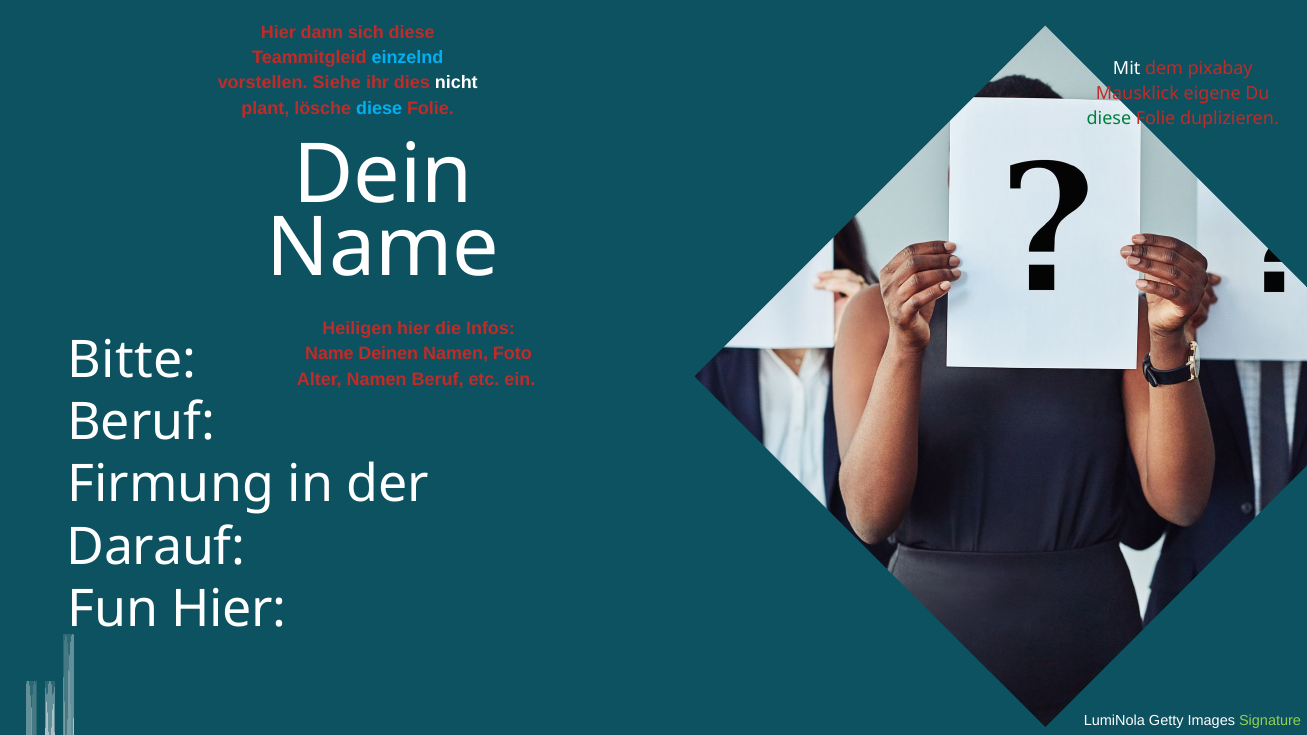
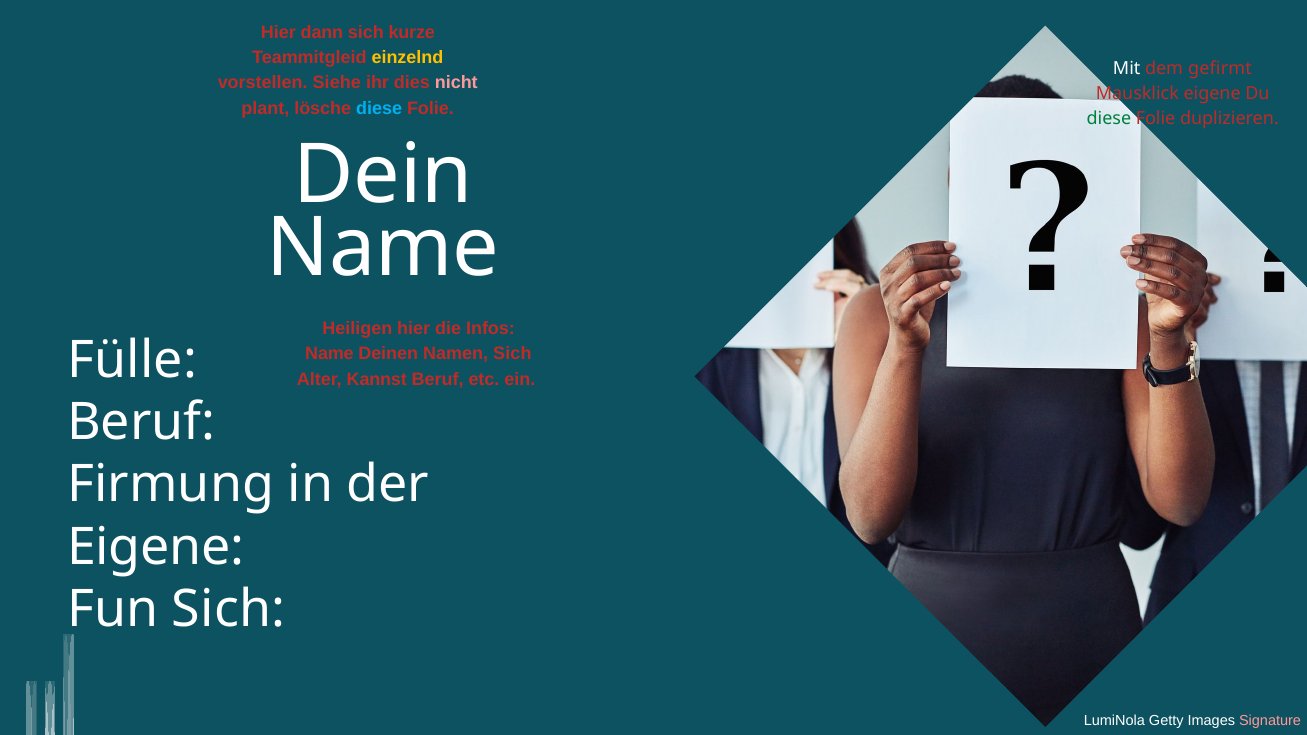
sich diese: diese -> kurze (412, 33)
einzelnd colour: light blue -> yellow (407, 58)
pixabay: pixabay -> gefirmt (1220, 68)
nicht colour: white -> pink (456, 83)
Namen Foto: Foto -> Sich (512, 354)
Bitte: Bitte -> Fülle (132, 360)
Alter Namen: Namen -> Kannst (377, 379)
Darauf: Darauf -> Eigene (156, 547)
Fun Hier: Hier -> Sich (229, 609)
Signature colour: light green -> pink (1270, 721)
